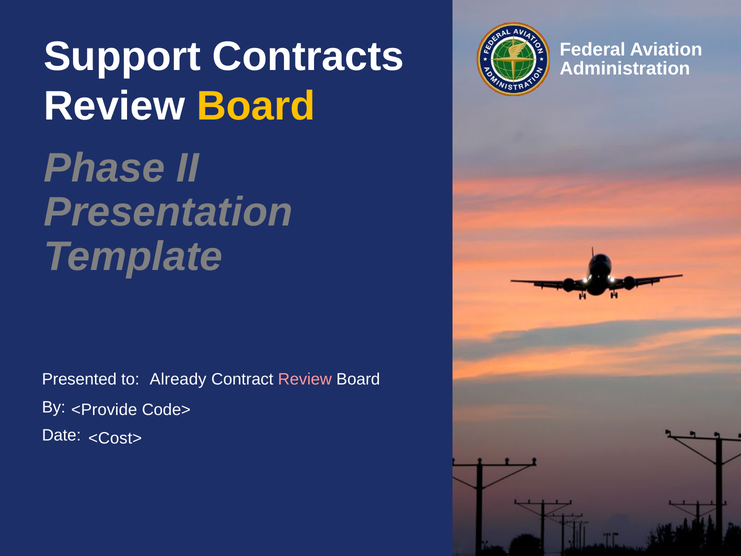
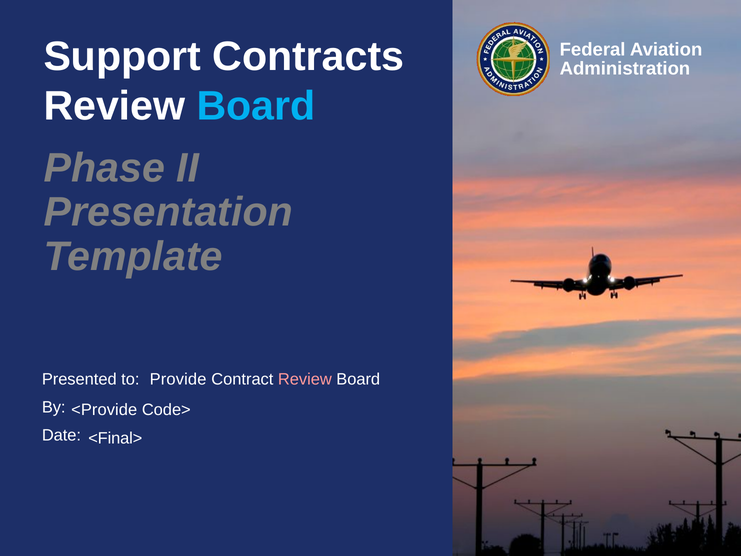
Board colour: yellow -> light blue (256, 106)
Already: Already -> Provide (178, 379)
<Cost>: <Cost> -> <Final> (115, 438)
